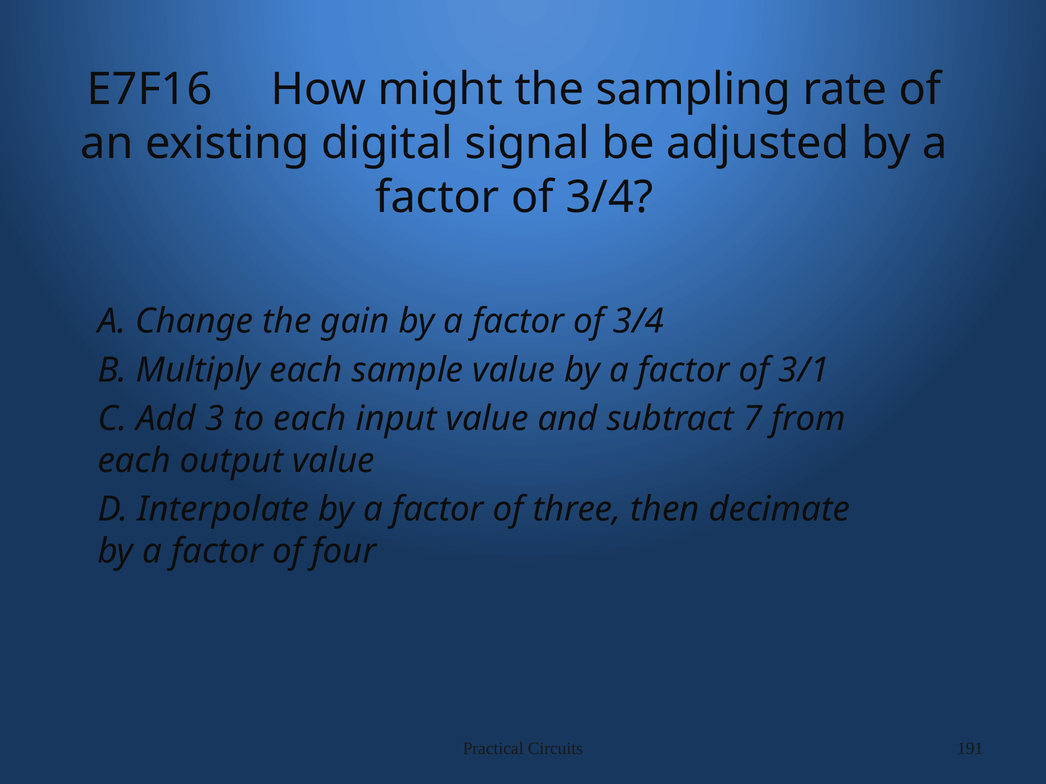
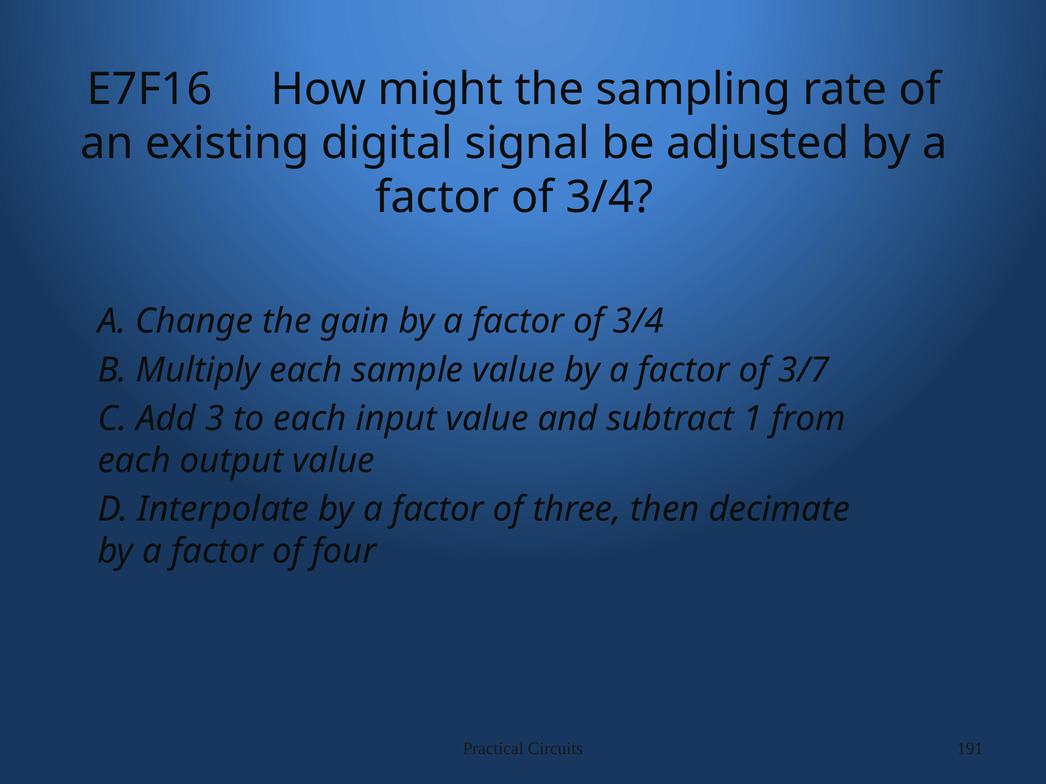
3/1: 3/1 -> 3/7 (804, 370)
7: 7 -> 1 (753, 419)
